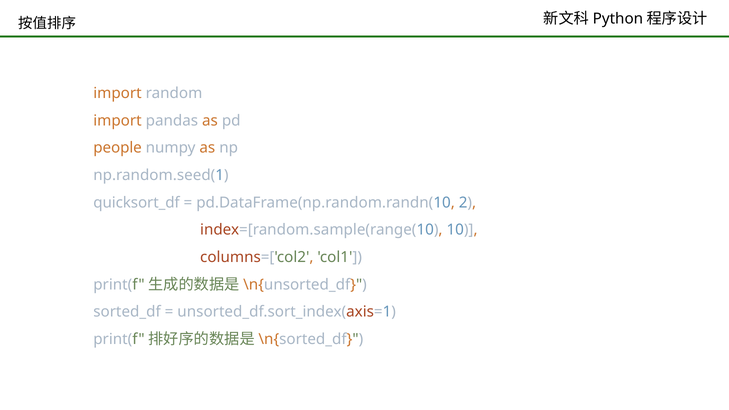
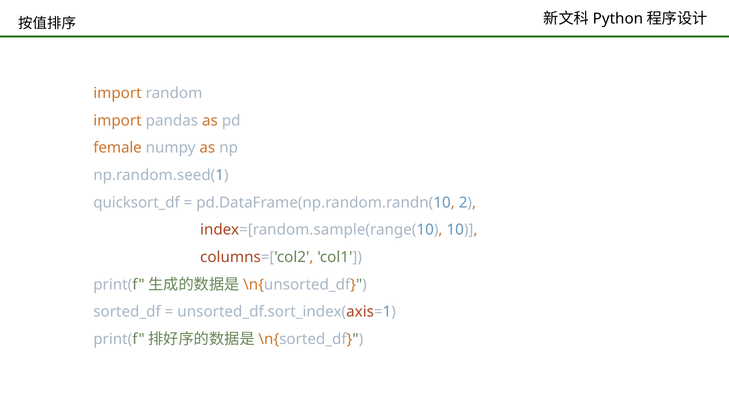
people: people -> female (118, 148)
